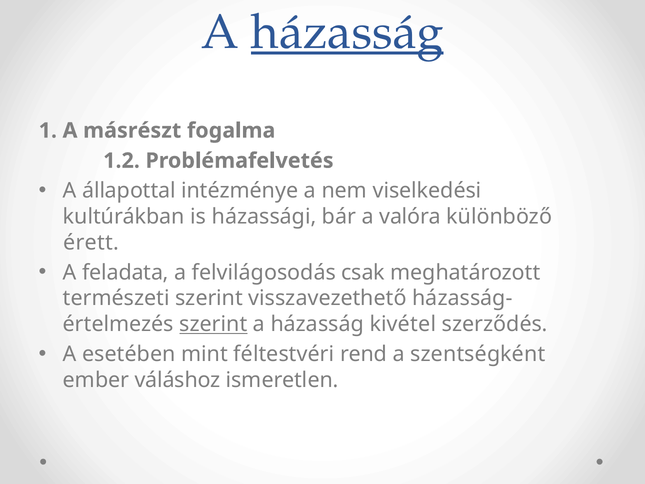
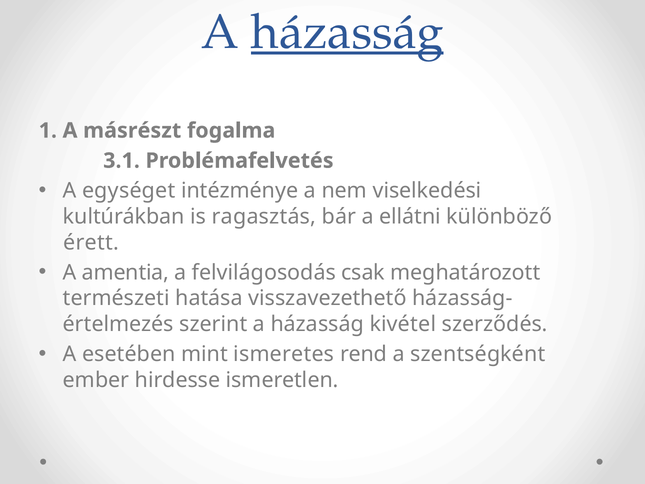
1.2: 1.2 -> 3.1 (122, 161)
állapottal: állapottal -> egységet (129, 191)
házassági: házassági -> ragasztás (264, 216)
valóra: valóra -> ellátni (410, 216)
feladata: feladata -> amentia (125, 272)
természeti szerint: szerint -> hatása (209, 298)
szerint underline: present -> none (213, 324)
féltestvéri: féltestvéri -> ismeretes (284, 354)
váláshoz: váláshoz -> hirdesse (178, 380)
